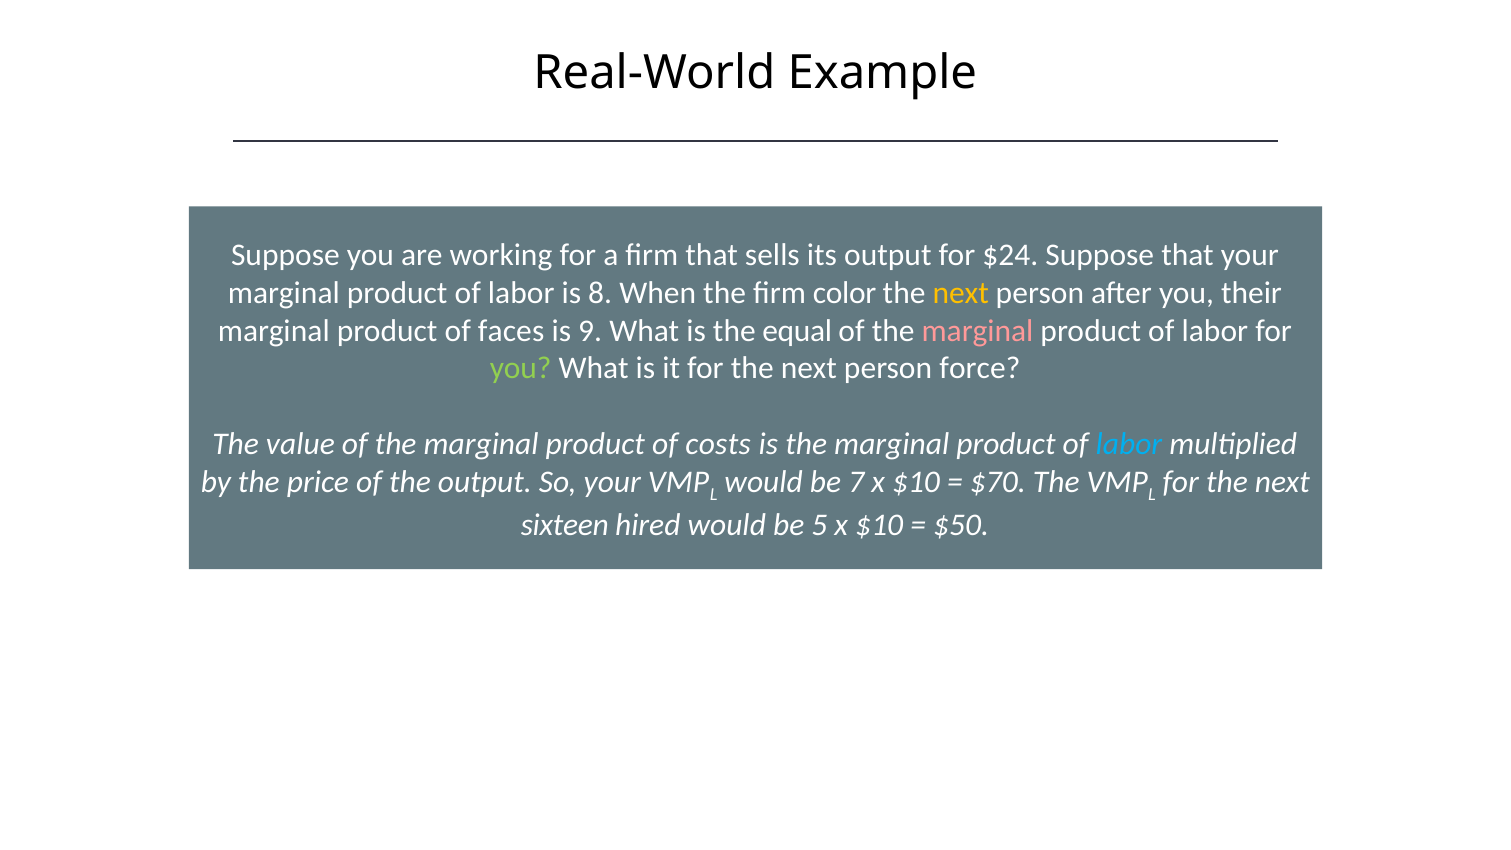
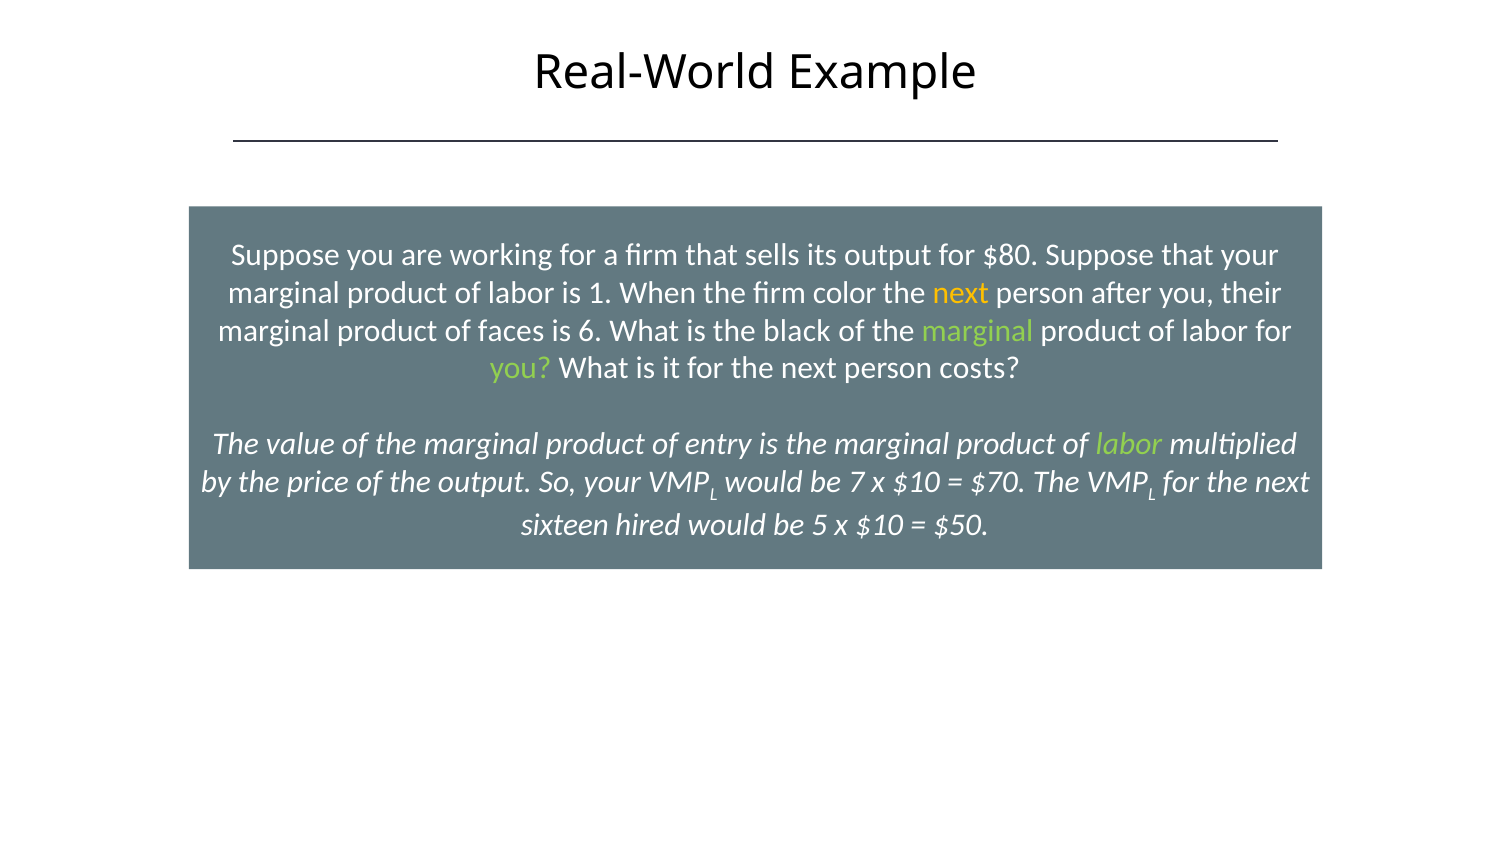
$24: $24 -> $80 (1010, 255)
8: 8 -> 1 (600, 293)
9: 9 -> 6 (590, 331)
equal: equal -> black (797, 331)
marginal colour: pink -> light green (978, 331)
force: force -> costs (980, 368)
costs: costs -> entry (718, 444)
labor colour: light blue -> light green (1129, 444)
